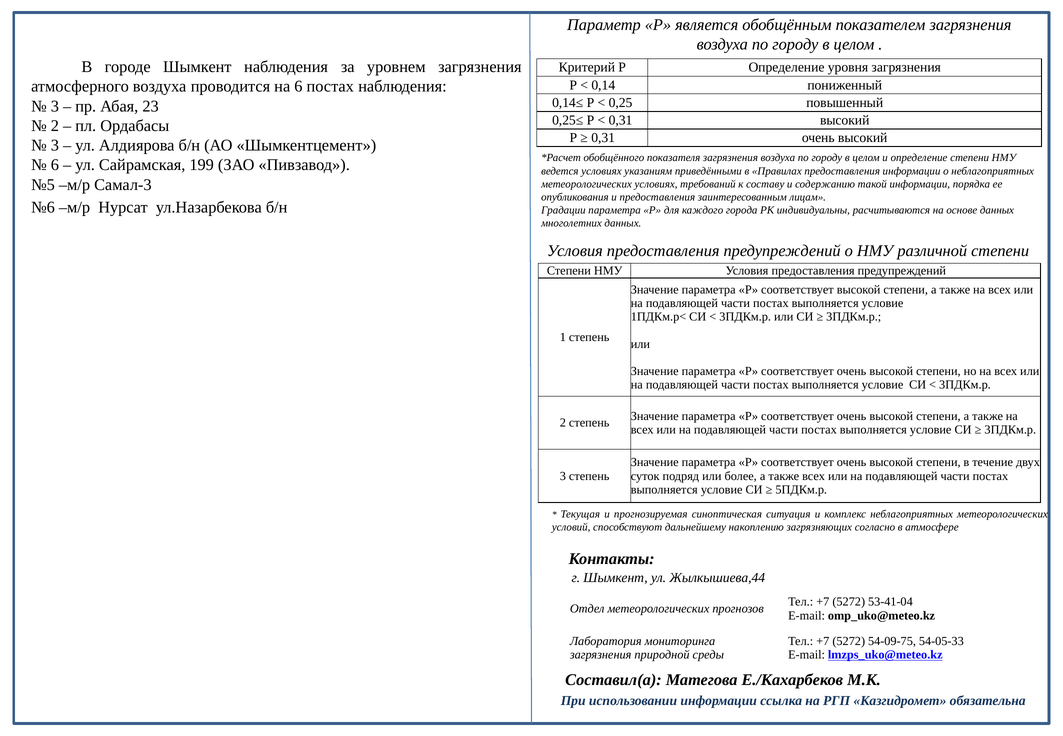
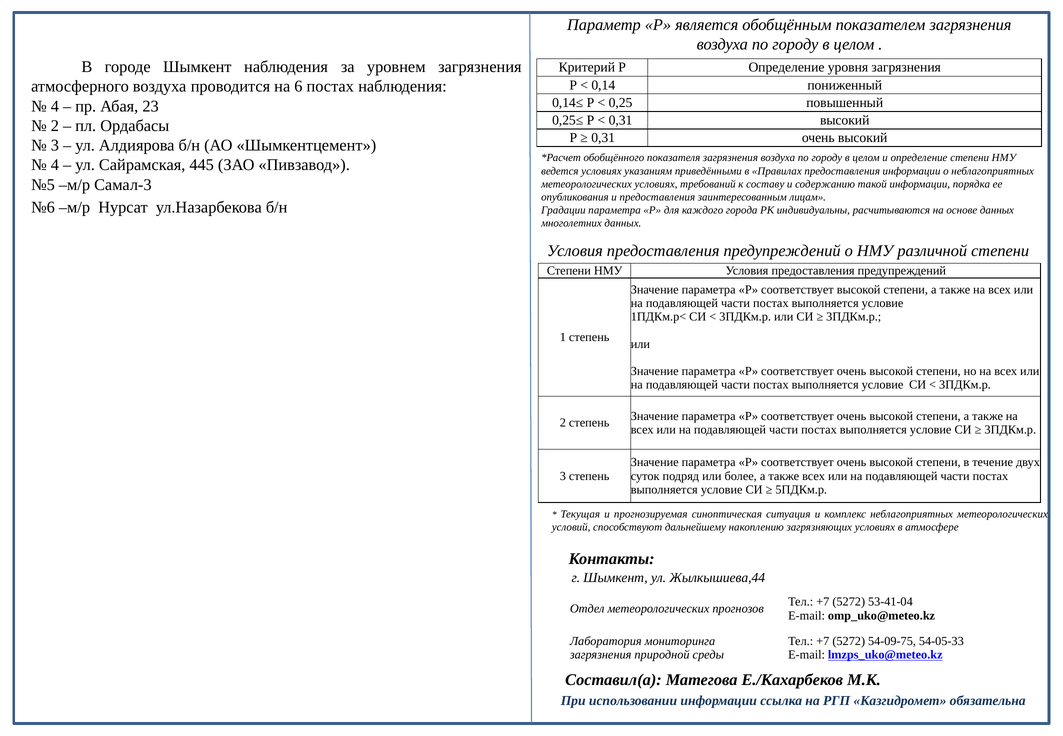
3: 3 -> 4 (55, 106)
6: 6 -> 4 (55, 165)
199: 199 -> 445 (202, 165)
загрязняющих согласно: согласно -> условиях (875, 527)
